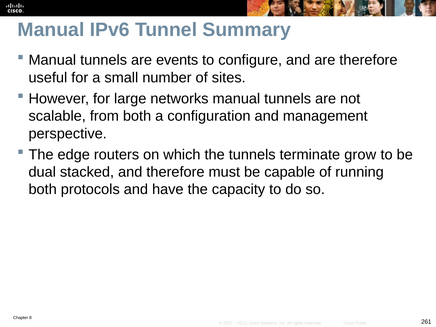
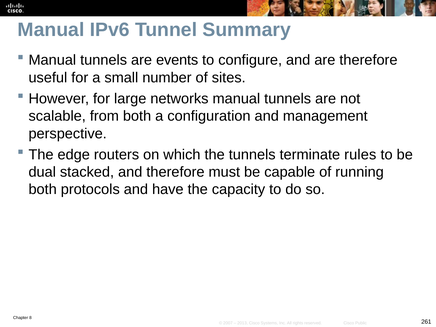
grow: grow -> rules (360, 155)
